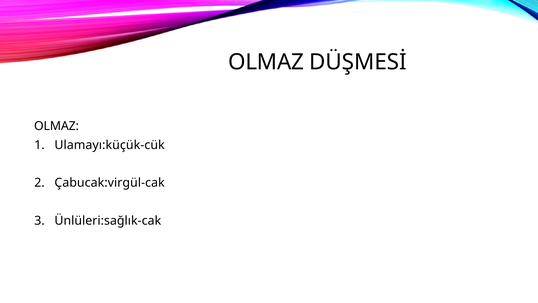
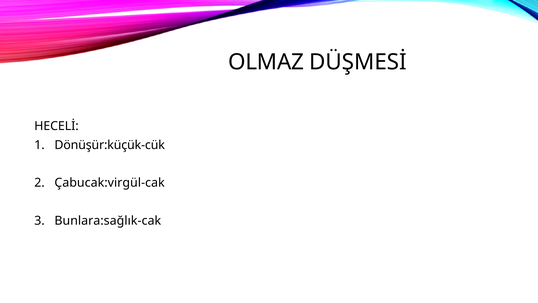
OLMAZ: OLMAZ -> HECELİ (56, 126)
Ulamayı:küçük-cük: Ulamayı:küçük-cük -> Dönüşür:küçük-cük (110, 145)
Ünlüleri:sağlık-cak: Ünlüleri:sağlık-cak -> Bunlara:sağlık-cak (108, 220)
